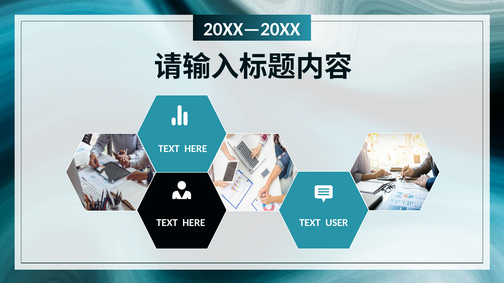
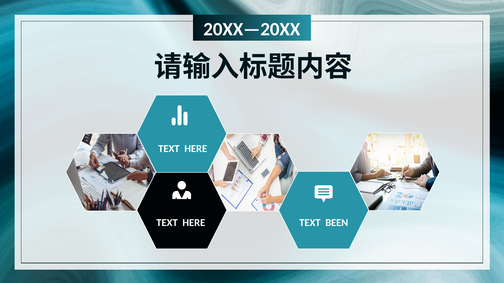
USER: USER -> BEEN (337, 223)
